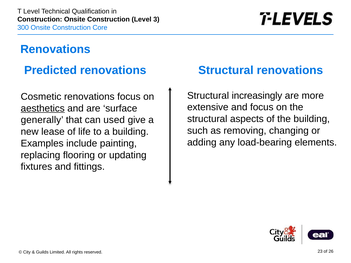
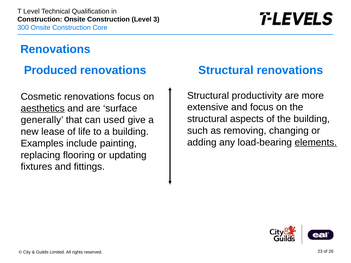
Predicted: Predicted -> Produced (51, 70)
increasingly: increasingly -> productivity (257, 96)
elements underline: none -> present (316, 142)
